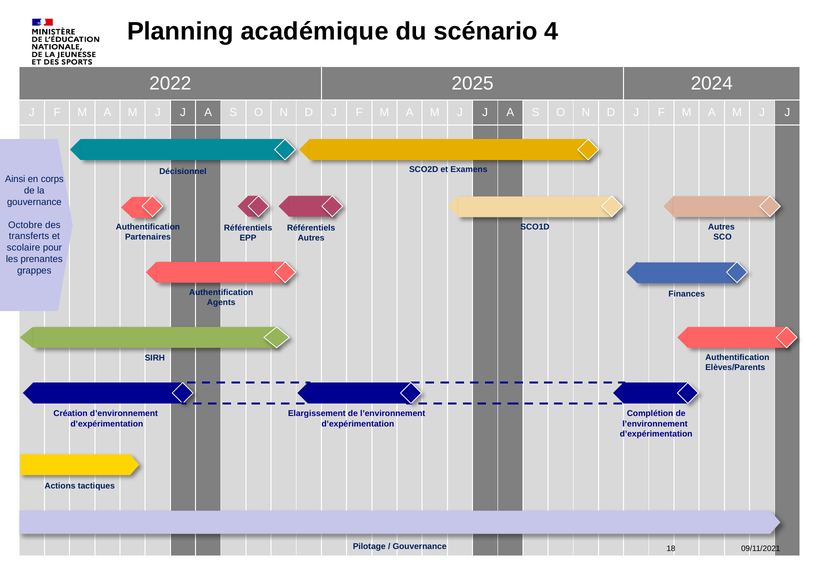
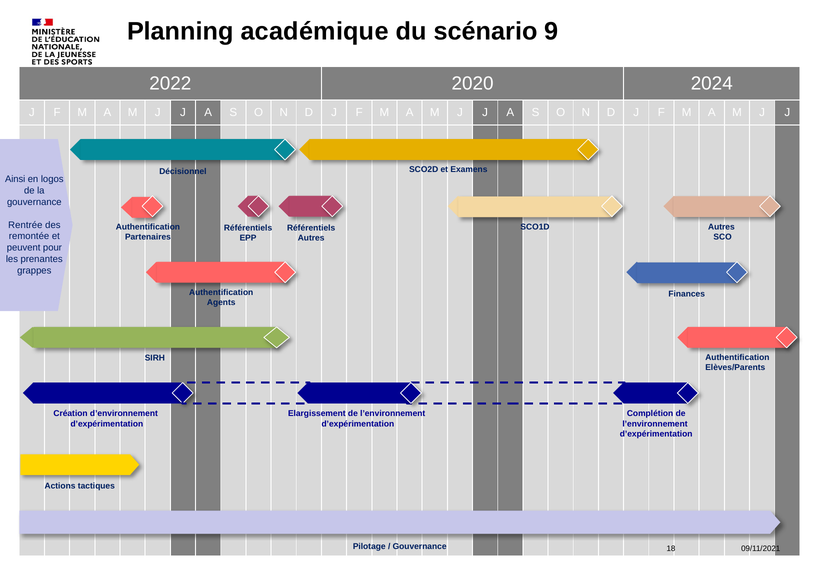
4: 4 -> 9 (552, 31)
2025: 2025 -> 2020 (473, 84)
corps: corps -> logos (52, 179)
Octobre: Octobre -> Rentrée (25, 225)
transferts: transferts -> remontée (29, 236)
scolaire: scolaire -> peuvent (24, 248)
